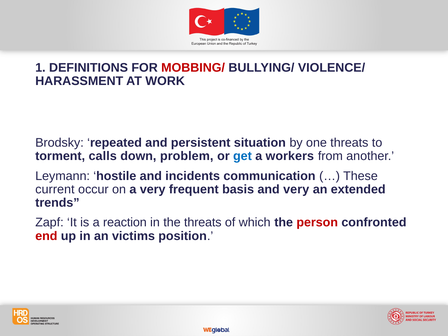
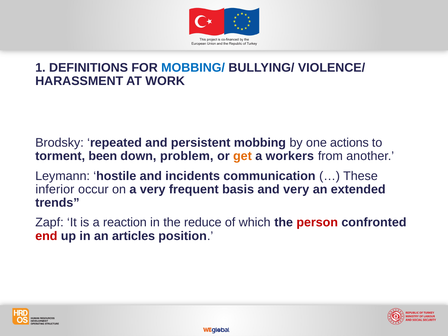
MOBBING/ colour: red -> blue (193, 68)
situation: situation -> mobbing (260, 143)
one threats: threats -> actions (349, 143)
calls: calls -> been (103, 156)
get colour: blue -> orange (242, 156)
current: current -> inferior (55, 189)
the threats: threats -> reduce (203, 223)
victims: victims -> articles (134, 236)
